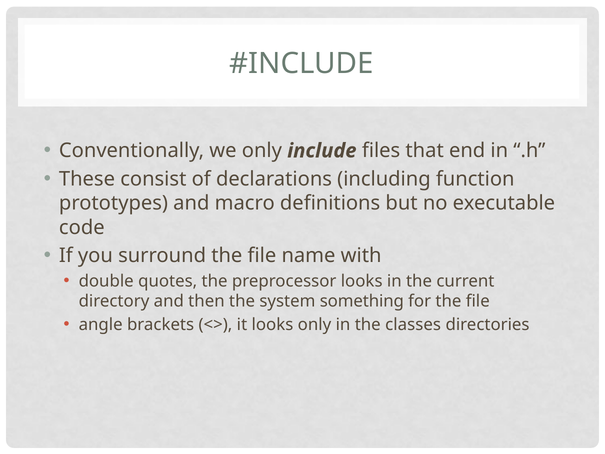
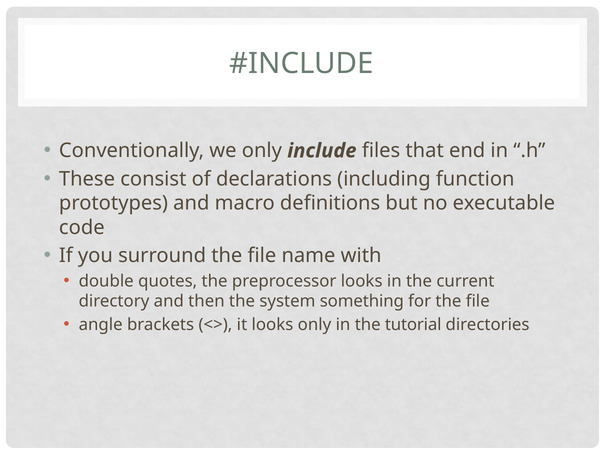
classes: classes -> tutorial (413, 325)
